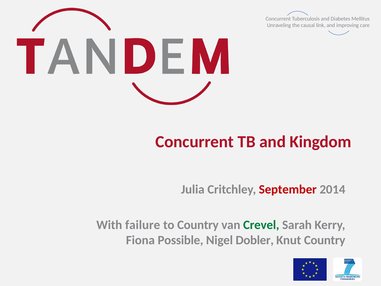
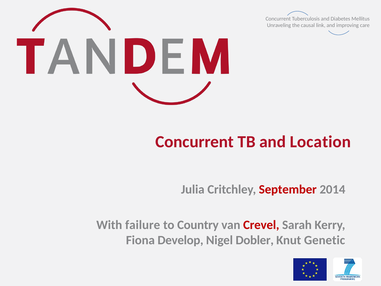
Kingdom: Kingdom -> Location (320, 142)
Crevel colour: green -> red (261, 225)
Possible: Possible -> Develop (180, 240)
Knut Country: Country -> Genetic (325, 240)
